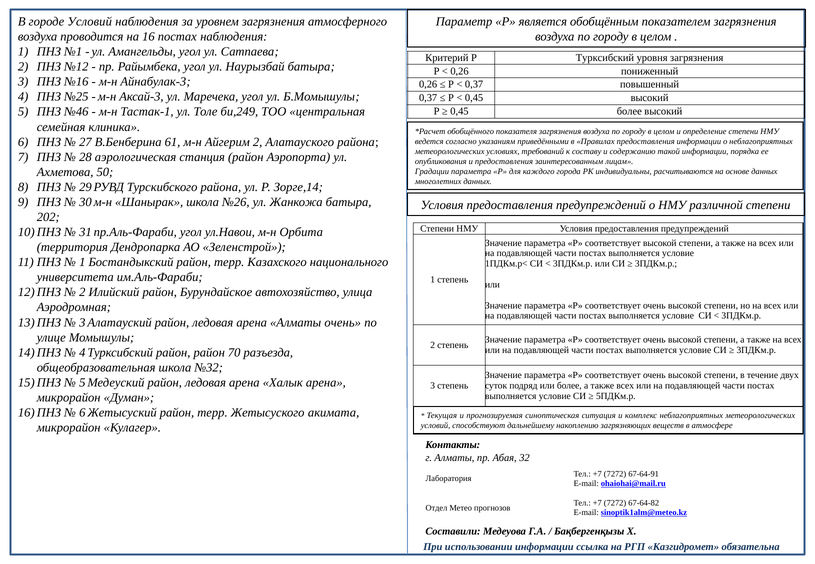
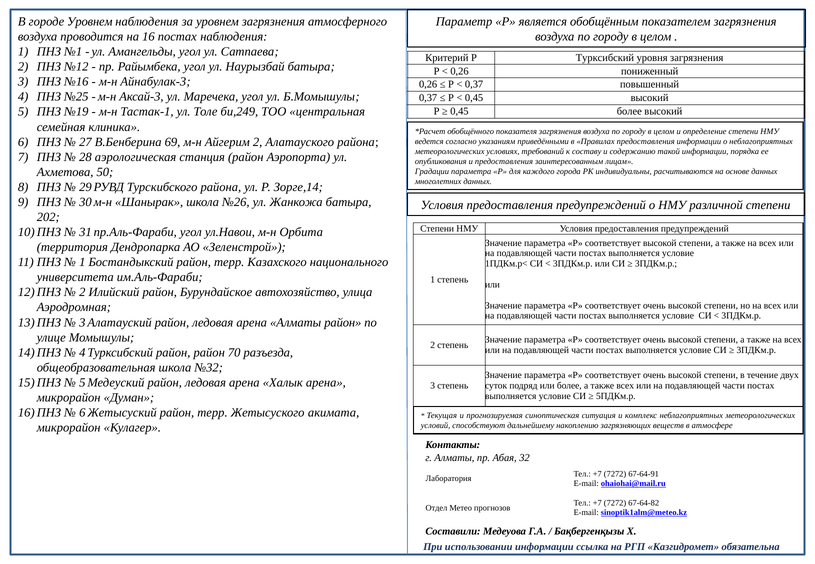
городе Условий: Условий -> Уровнем (90, 22)
№46: №46 -> №19 (76, 112)
61: 61 -> 69 (173, 142)
Алматы очень: очень -> район (343, 323)
